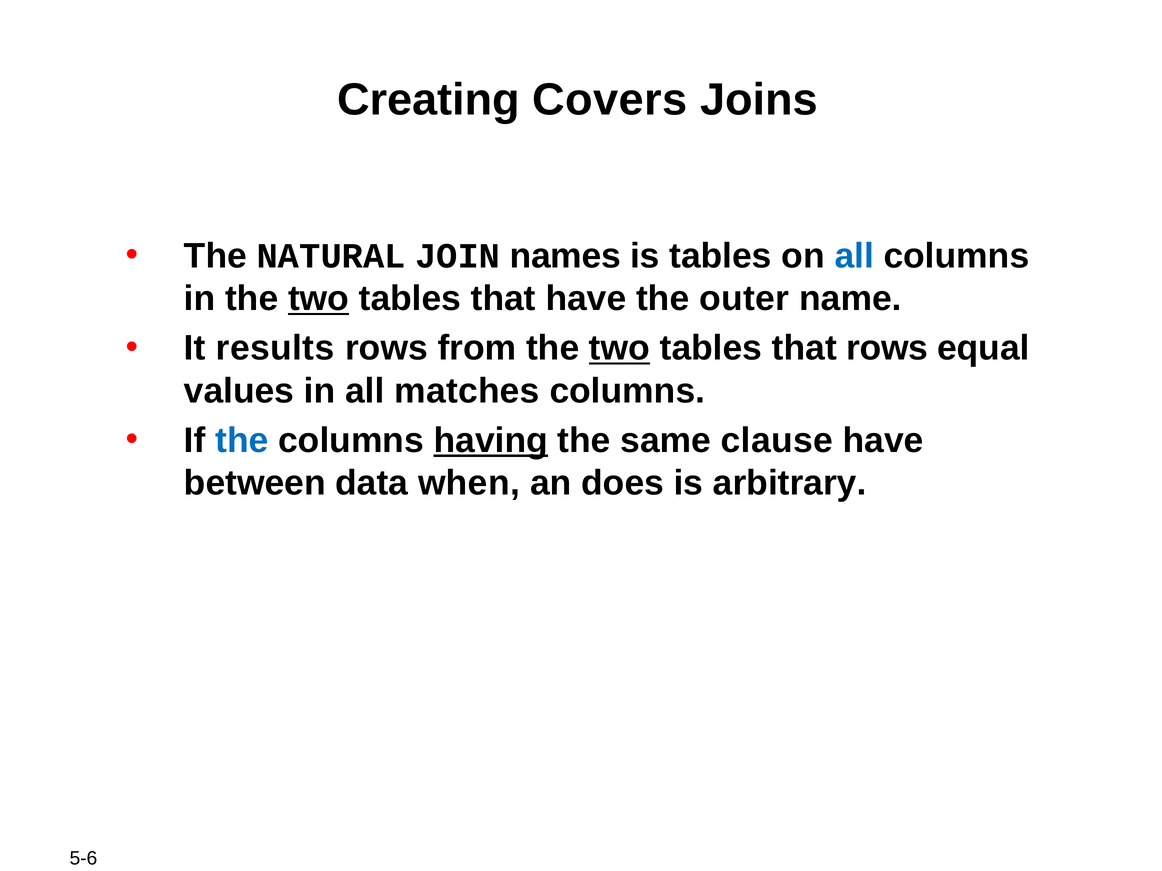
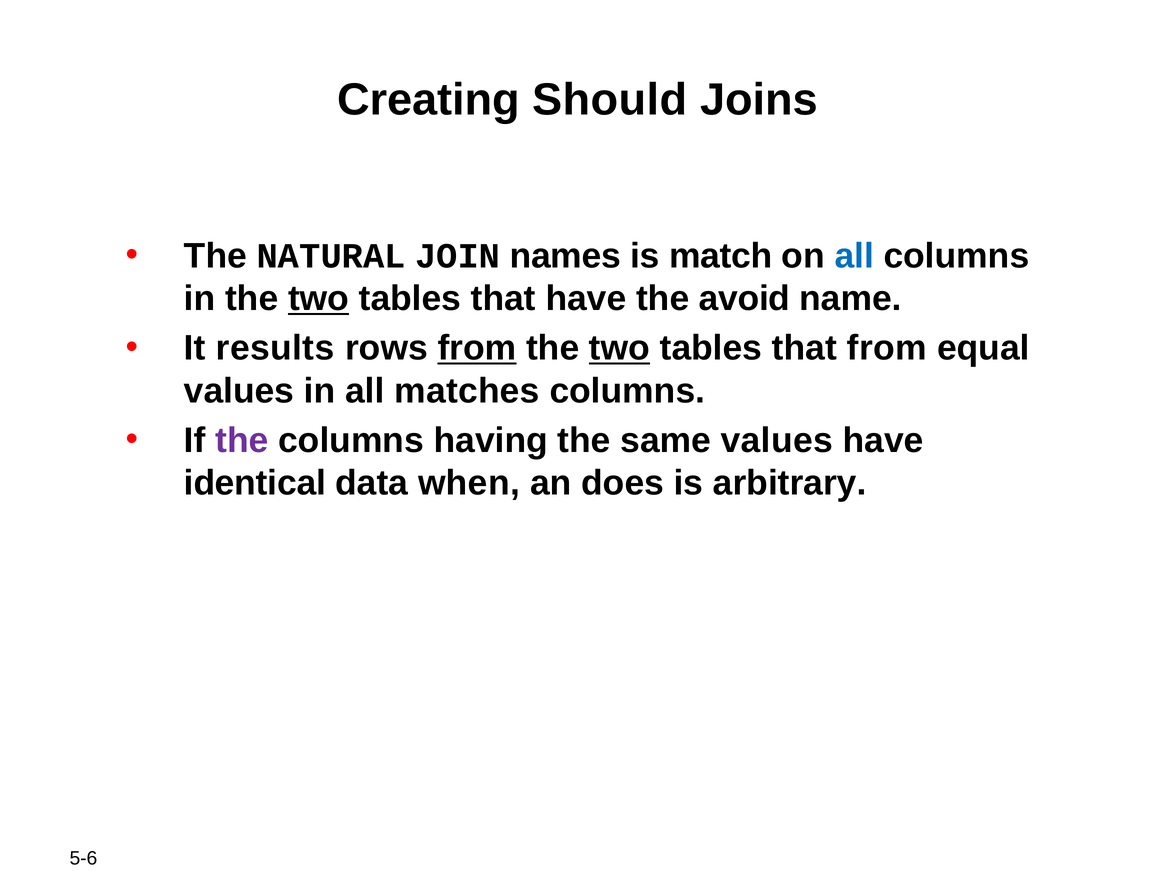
Covers: Covers -> Should (610, 100)
is tables: tables -> match (721, 256)
outer: outer -> avoid (745, 299)
from underline: none -> present (477, 348)
that rows: rows -> from (887, 348)
the colour: blue -> purple (242, 441)
having underline: present -> none (491, 441)
same clause: clause -> values (777, 441)
between: between -> identical (255, 483)
